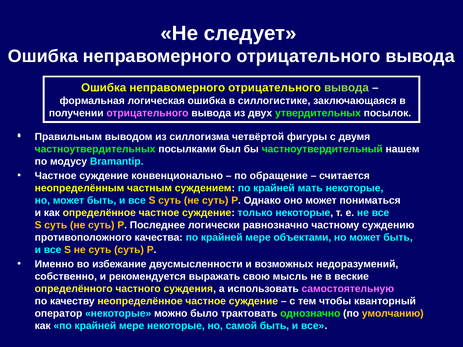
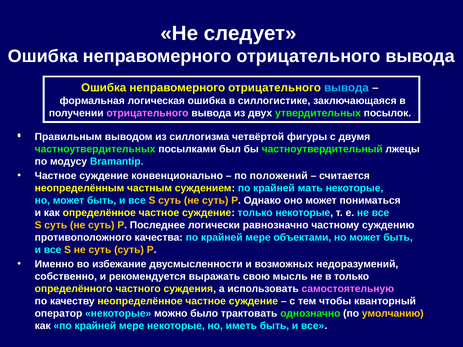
вывода colour: light green -> light blue (346, 88)
нашем: нашем -> лжецы (403, 149)
обращение: обращение -> положений (279, 176)
в веские: веские -> только (352, 277)
самой: самой -> иметь (241, 326)
